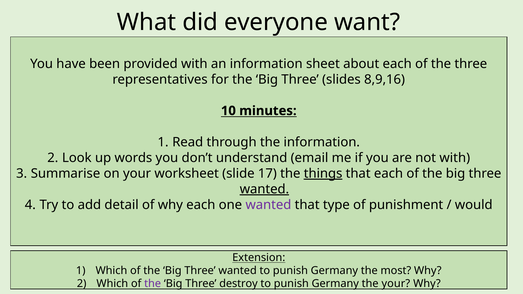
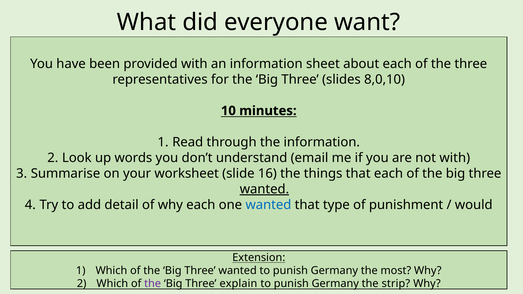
8,9,16: 8,9,16 -> 8,0,10 (385, 79)
17: 17 -> 16 (267, 174)
things underline: present -> none (323, 174)
wanted colour: purple -> blue (268, 205)
destroy: destroy -> explain (238, 284)
the your: your -> strip (396, 284)
